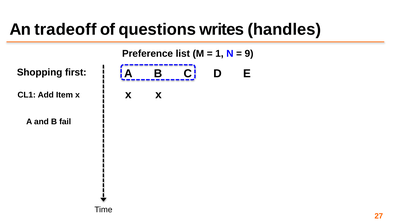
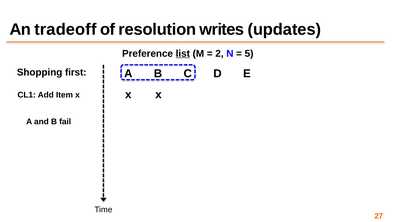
questions: questions -> resolution (157, 29)
handles: handles -> updates (284, 29)
list underline: none -> present (183, 53)
1: 1 -> 2 (219, 53)
9: 9 -> 5 (249, 53)
